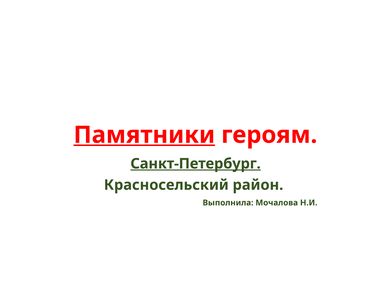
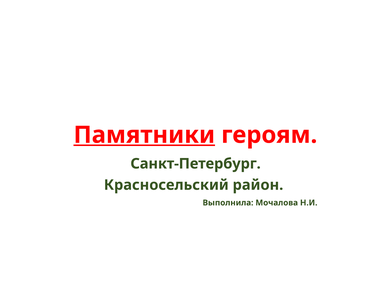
Санкт-Петербург underline: present -> none (196, 164)
